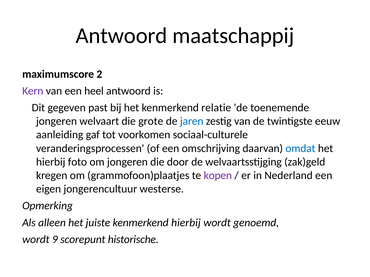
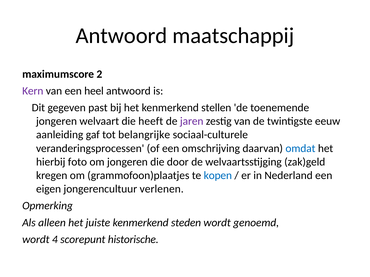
relatie: relatie -> stellen (216, 108)
grote: grote -> heeft (151, 121)
jaren colour: blue -> purple (192, 121)
voorkomen: voorkomen -> belangrijke (144, 135)
kopen colour: purple -> blue (218, 176)
westerse: westerse -> verlenen (162, 189)
kenmerkend hierbij: hierbij -> steden (186, 223)
9: 9 -> 4 (55, 240)
